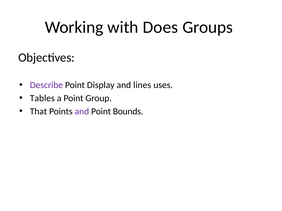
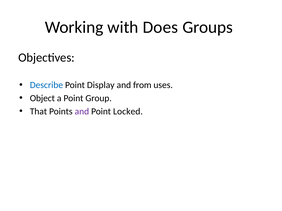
Describe colour: purple -> blue (46, 85)
lines: lines -> from (142, 85)
Tables: Tables -> Object (42, 98)
Bounds: Bounds -> Locked (128, 112)
